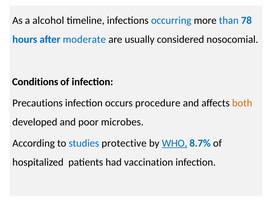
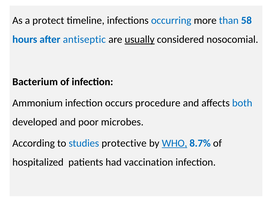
alcohol: alcohol -> protect (48, 20)
78: 78 -> 58 (246, 20)
moderate: moderate -> antiseptic (84, 39)
usually underline: none -> present (140, 39)
Conditions: Conditions -> Bacterium (35, 82)
Precautions: Precautions -> Ammonium (38, 103)
both colour: orange -> blue (242, 103)
